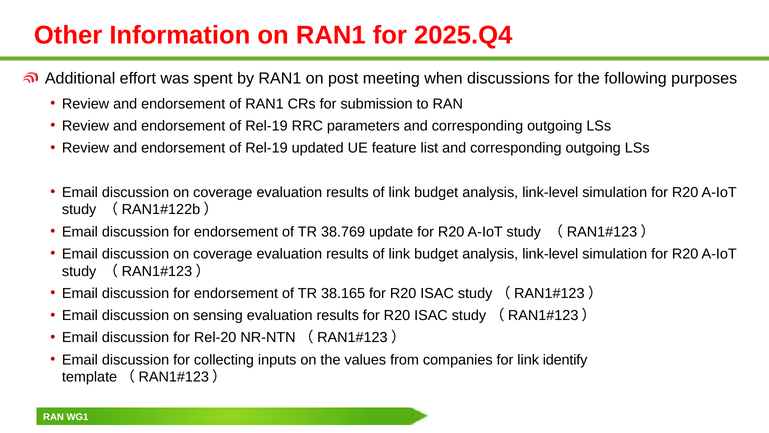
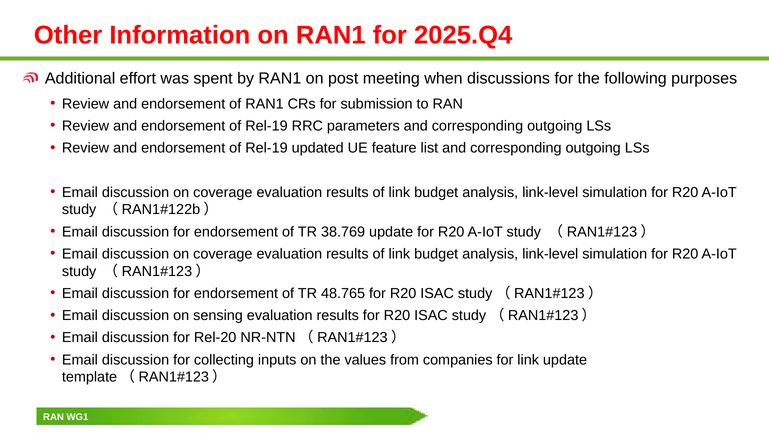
38.165: 38.165 -> 48.765 (343, 293)
link identify: identify -> update (565, 359)
